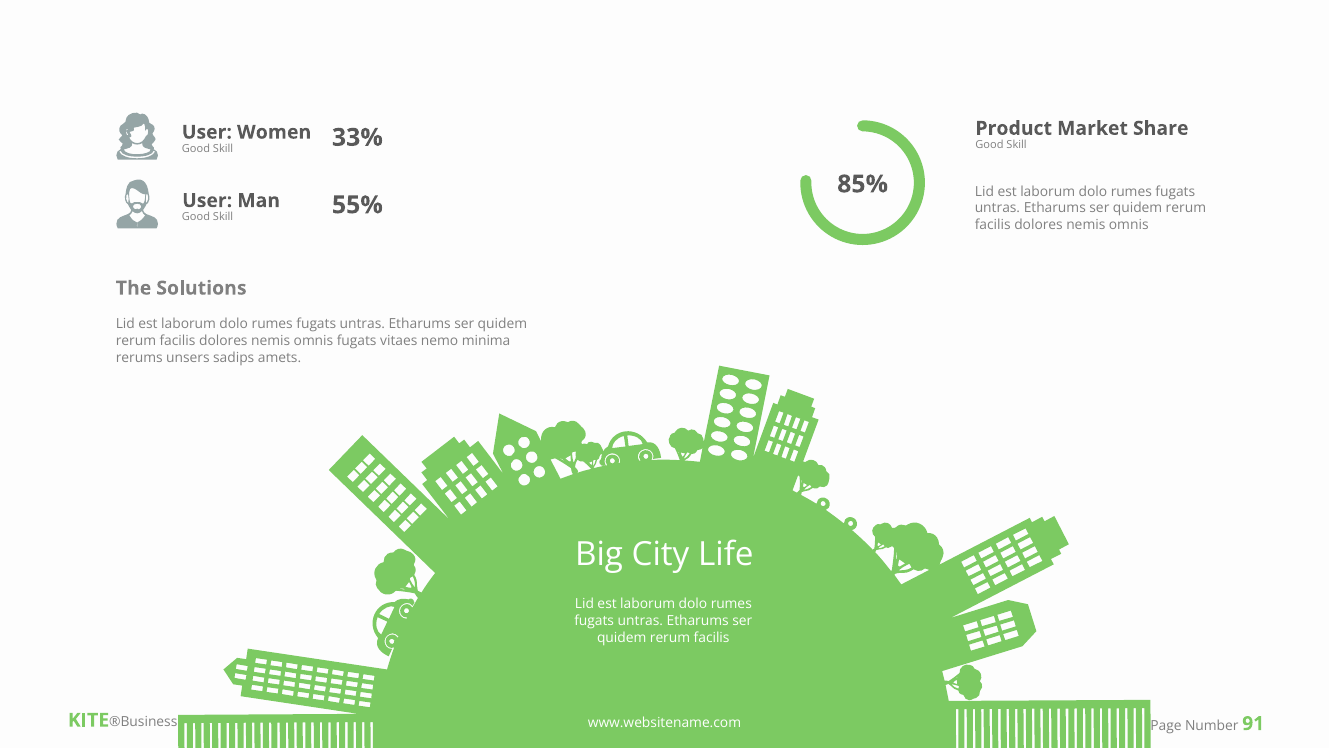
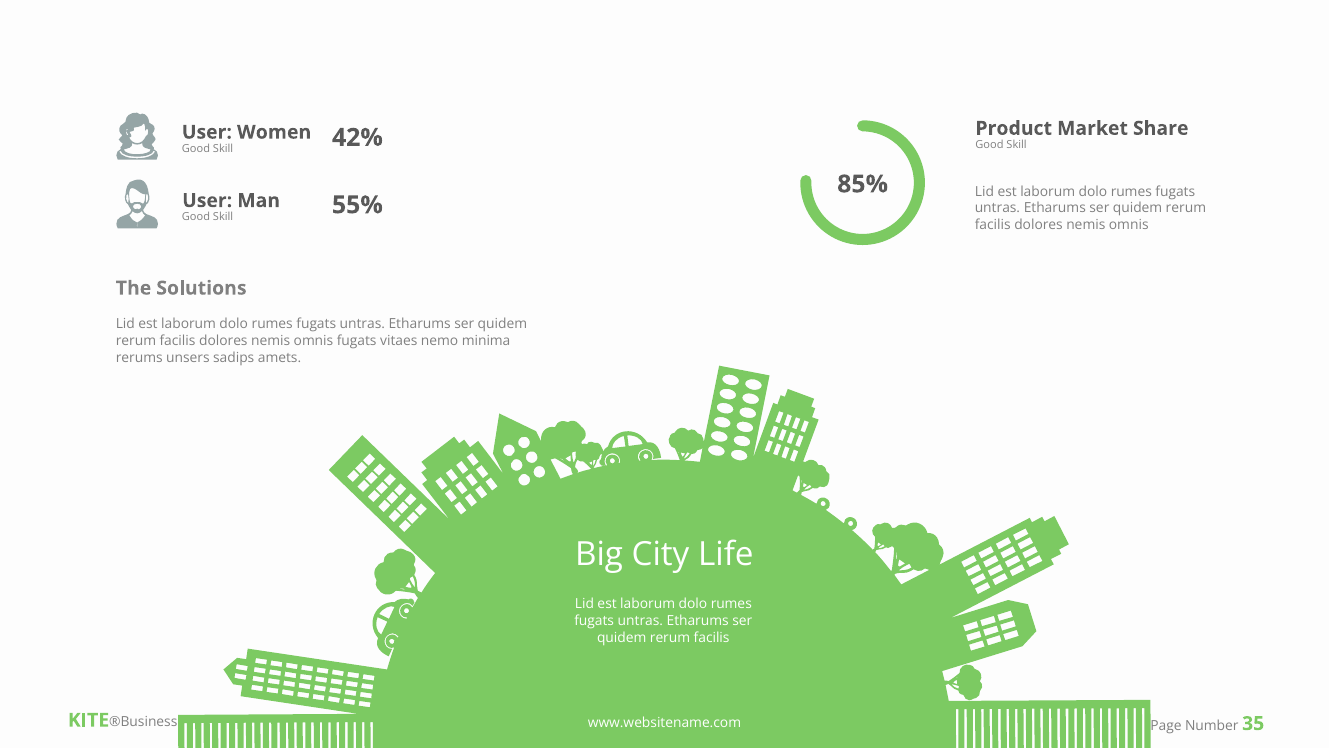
33%: 33% -> 42% (357, 137)
91: 91 -> 35 (1253, 723)
